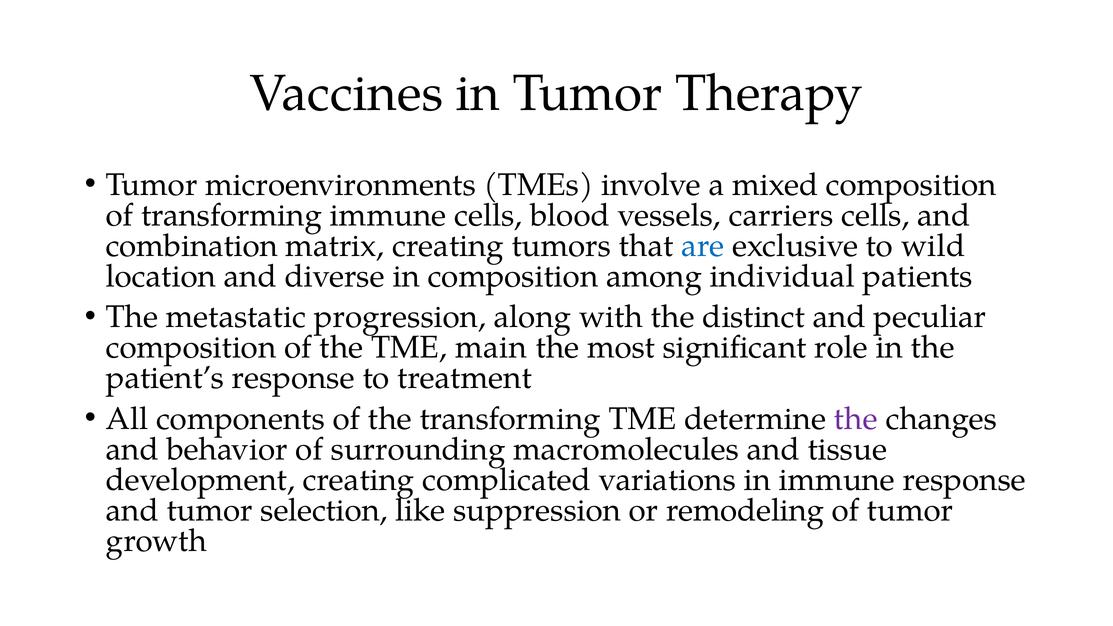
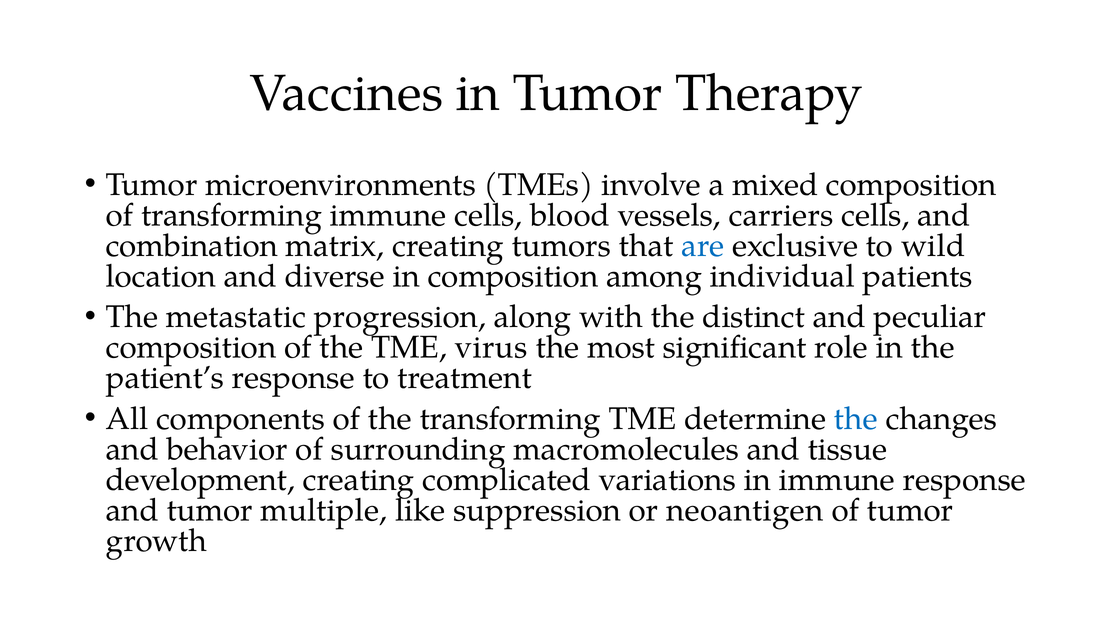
main: main -> virus (491, 348)
the colour: purple -> blue (856, 419)
selection: selection -> multiple (324, 510)
remodeling: remodeling -> neoantigen (745, 510)
